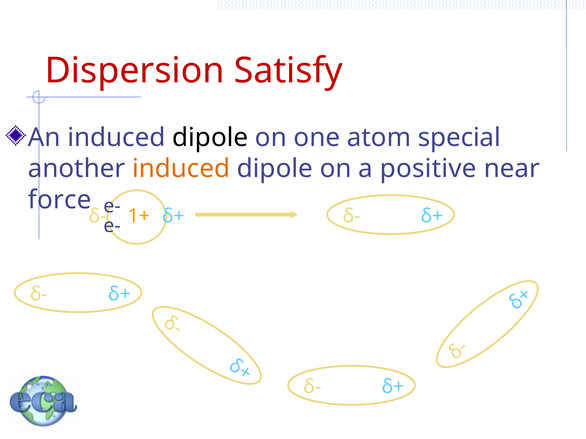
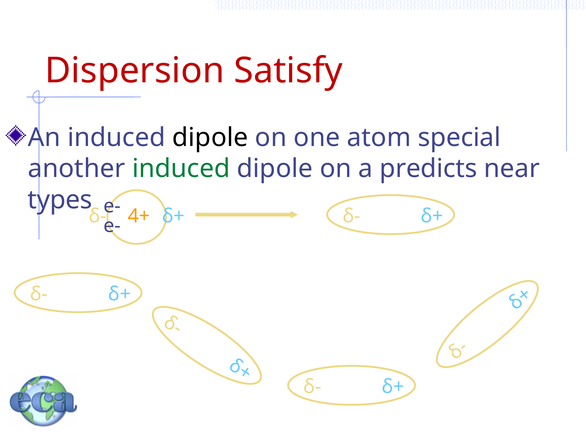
induced colour: orange -> green (181, 169)
positive: positive -> predicts (428, 169)
force: force -> types (60, 200)
1+: 1+ -> 4+ (139, 216)
